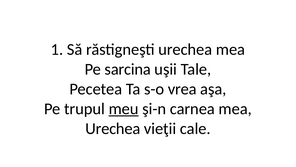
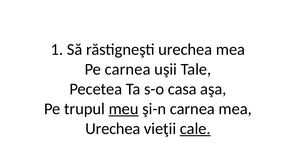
Pe sarcina: sarcina -> carnea (128, 69)
vrea: vrea -> casa (182, 89)
cale underline: none -> present (195, 128)
